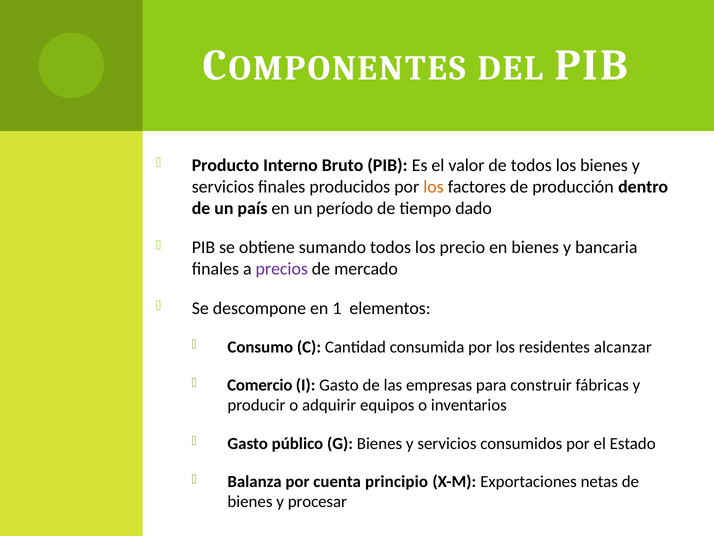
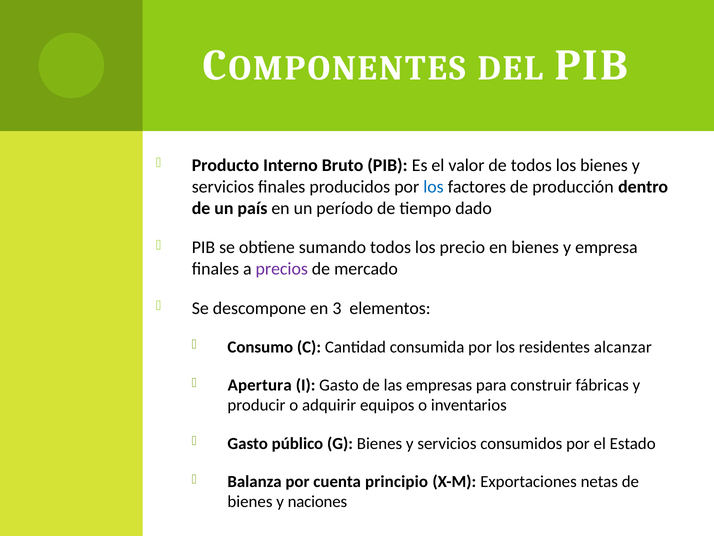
los colour: orange -> blue (434, 187)
bancaria: bancaria -> empresa (606, 247)
1: 1 -> 3 (337, 308)
Comercio: Comercio -> Apertura (260, 385)
procesar: procesar -> naciones (317, 501)
